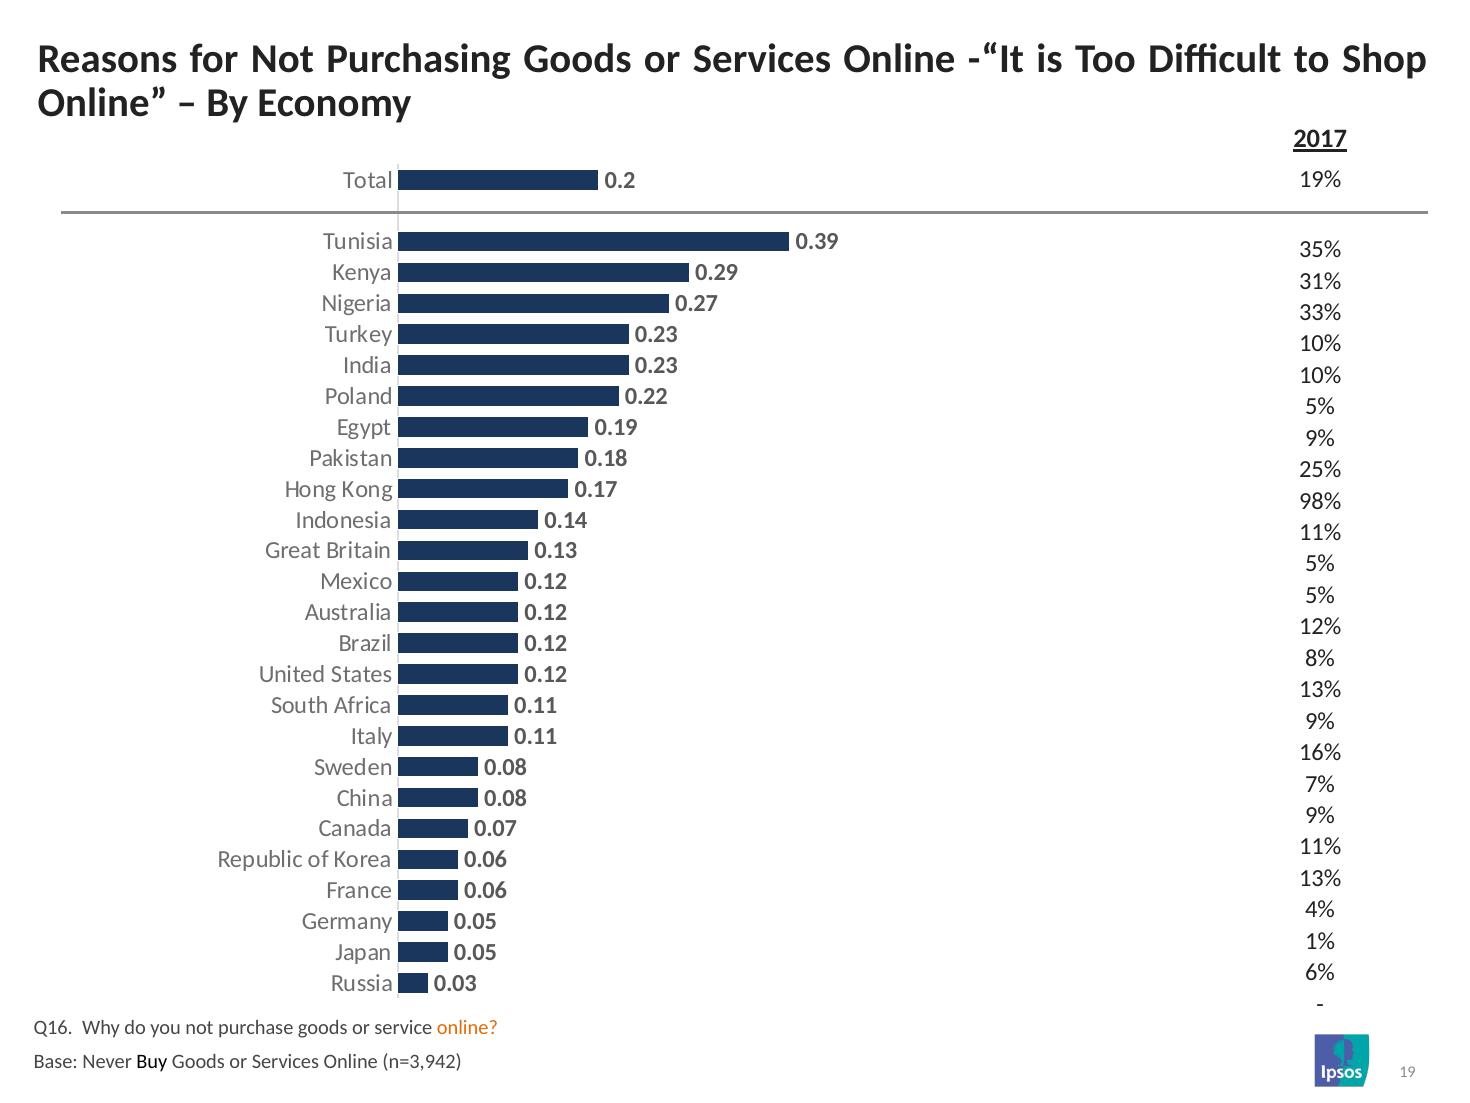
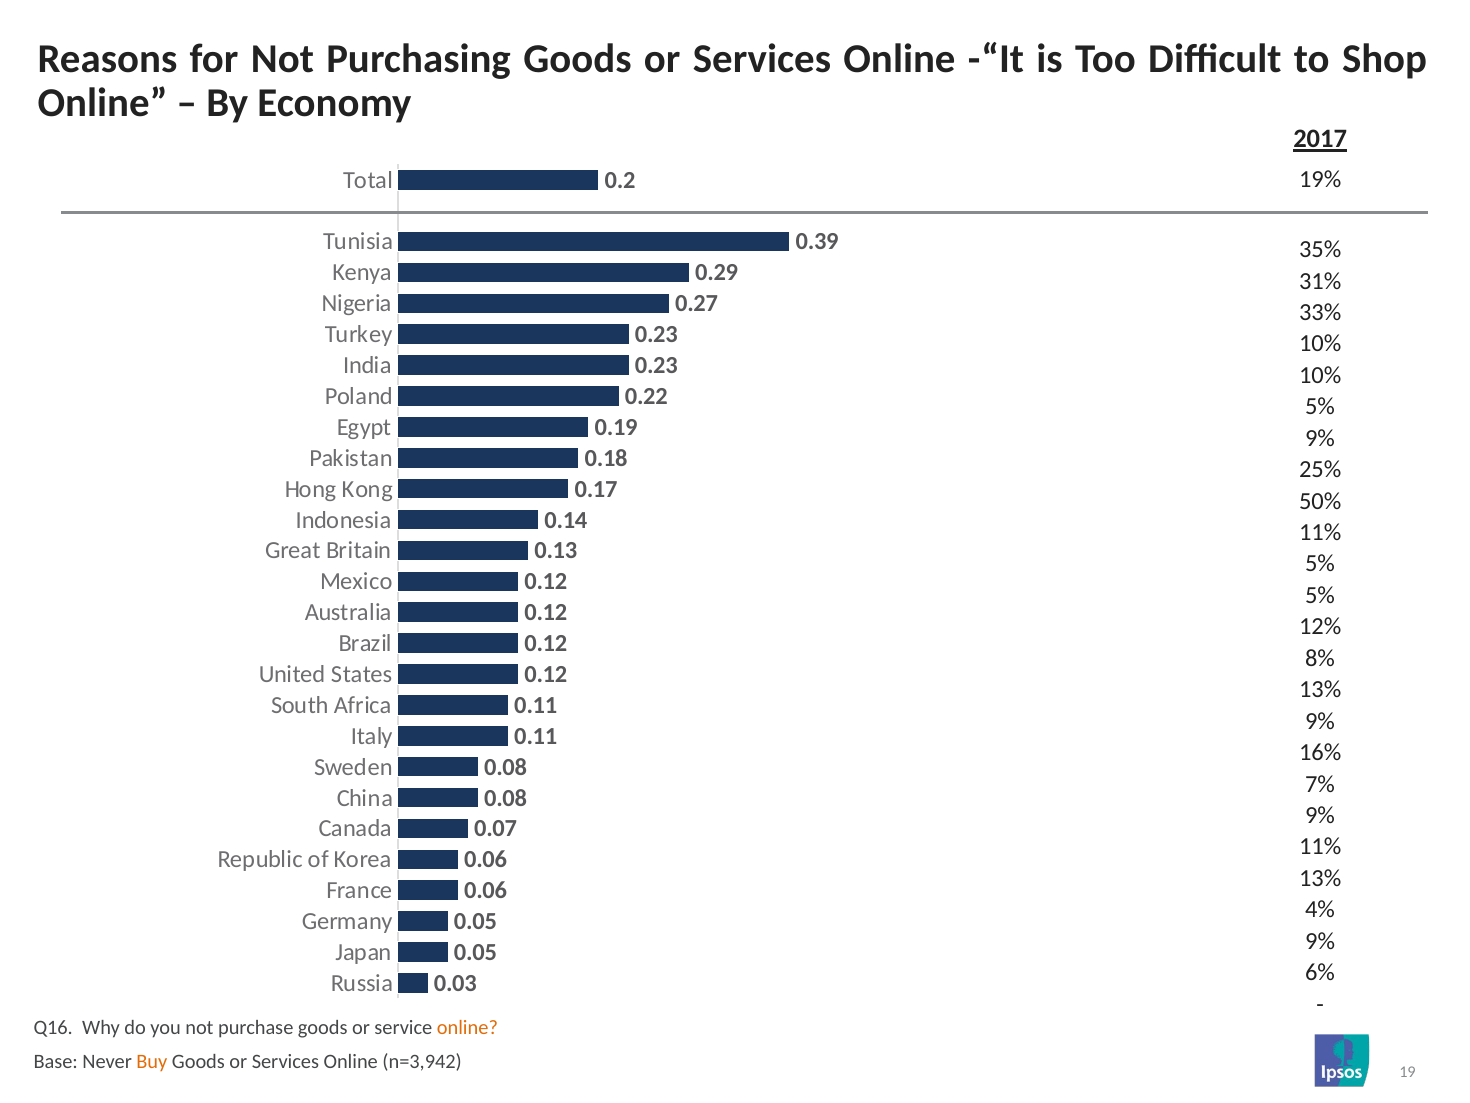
98%: 98% -> 50% (1320, 501)
1%: 1% -> 9% (1320, 941)
Buy colour: black -> orange (152, 1061)
